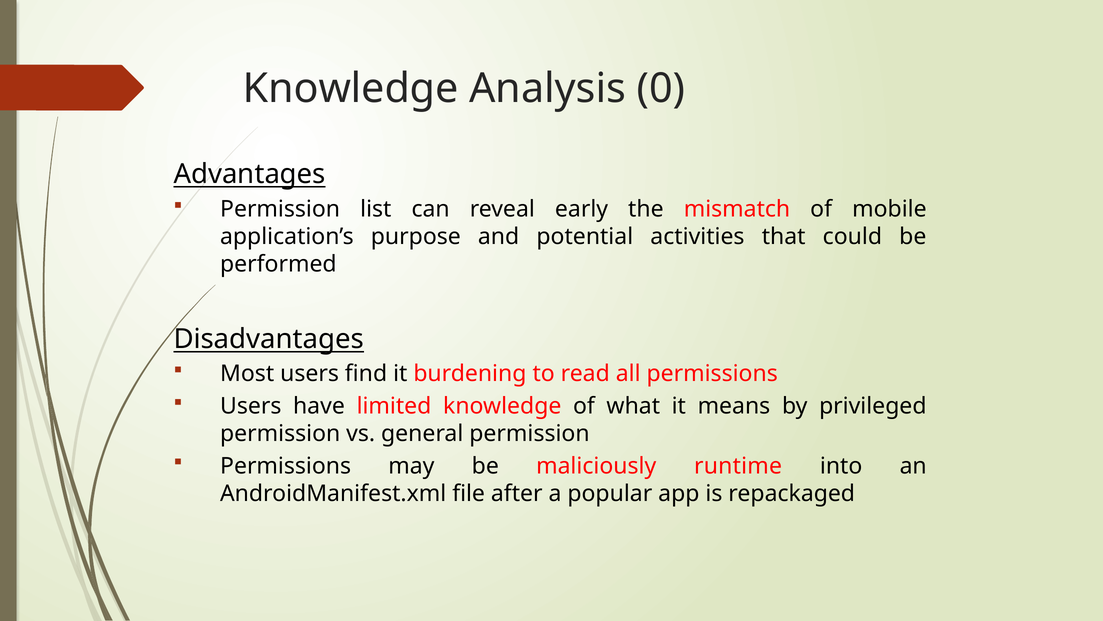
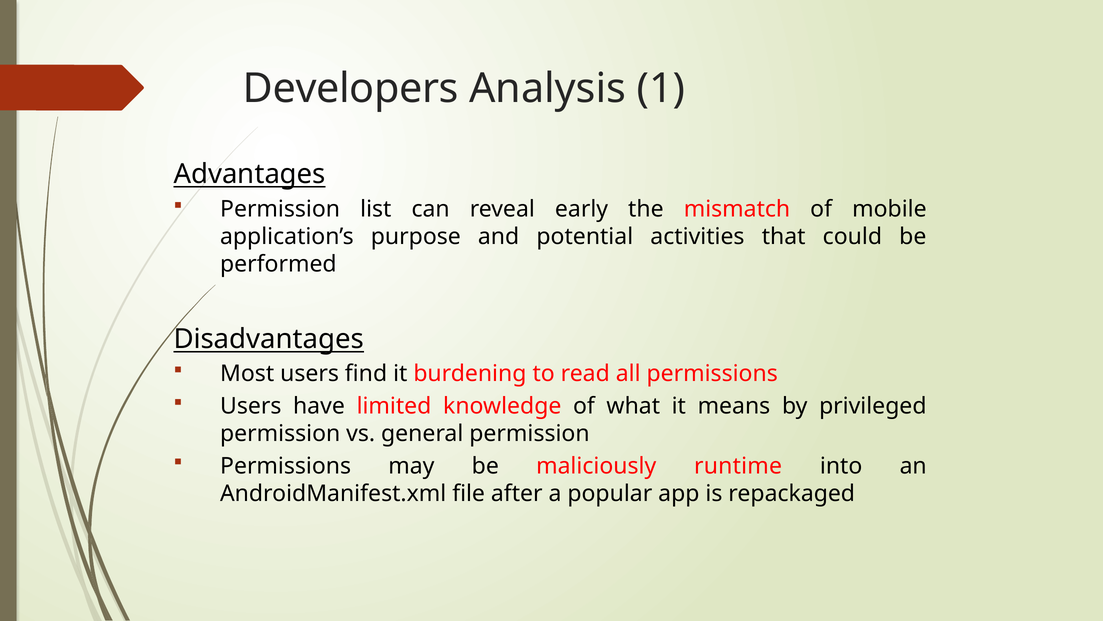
Knowledge: Knowledge -> Developers (351, 88)
0: 0 -> 1 (661, 88)
